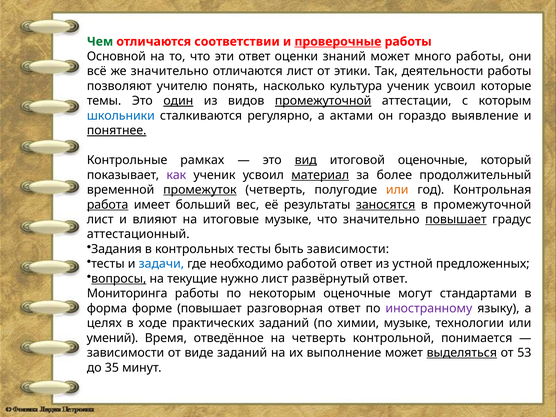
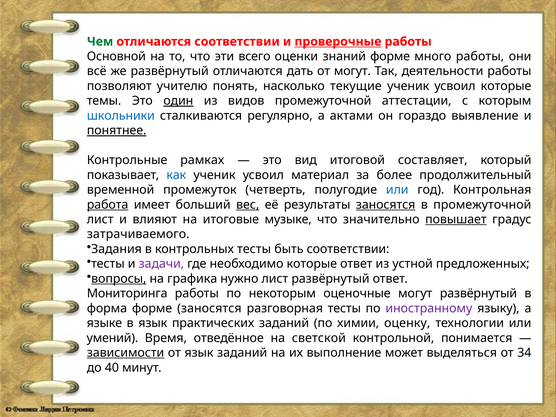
эти ответ: ответ -> всего (254, 56)
знаний может: может -> форме (390, 56)
же значительно: значительно -> развёрнутый (170, 71)
отличаются лист: лист -> дать (300, 71)
от этики: этики -> могут (352, 71)
культура: культура -> текущие (356, 86)
промежуточной underline: present -> none (323, 101)
вид underline: present -> none (306, 160)
итоговой оценочные: оценочные -> составляет (433, 160)
как colour: purple -> blue (176, 175)
материал underline: present -> none (320, 175)
промежуток underline: present -> none (200, 190)
или colour: orange -> blue (397, 190)
вес underline: none -> present (248, 205)
аттестационный: аттестационный -> затрачиваемого (138, 234)
быть зависимости: зависимости -> соответствии (348, 249)
задачи colour: blue -> purple (161, 264)
необходимо работой: работой -> которые (312, 264)
текущие: текущие -> графика (192, 279)
могут стандартами: стандартами -> развёрнутый (478, 294)
форме повышает: повышает -> заносятся (209, 308)
разговорная ответ: ответ -> тесты (344, 308)
целях: целях -> языке (104, 323)
в ходе: ходе -> язык (153, 323)
химии музыке: музыке -> оценку (407, 323)
на четверть: четверть -> светской (319, 338)
зависимости underline: none -> present (126, 353)
от виде: виде -> язык (199, 353)
выделяться underline: present -> none (462, 353)
53: 53 -> 34 (524, 353)
35: 35 -> 40 (112, 368)
